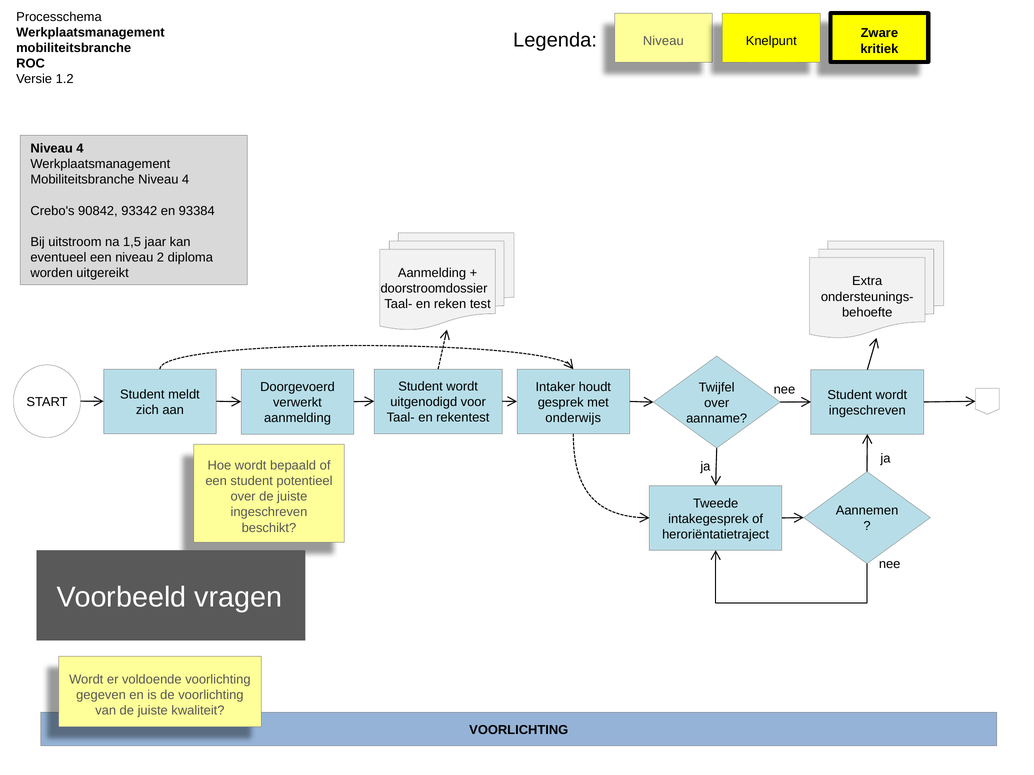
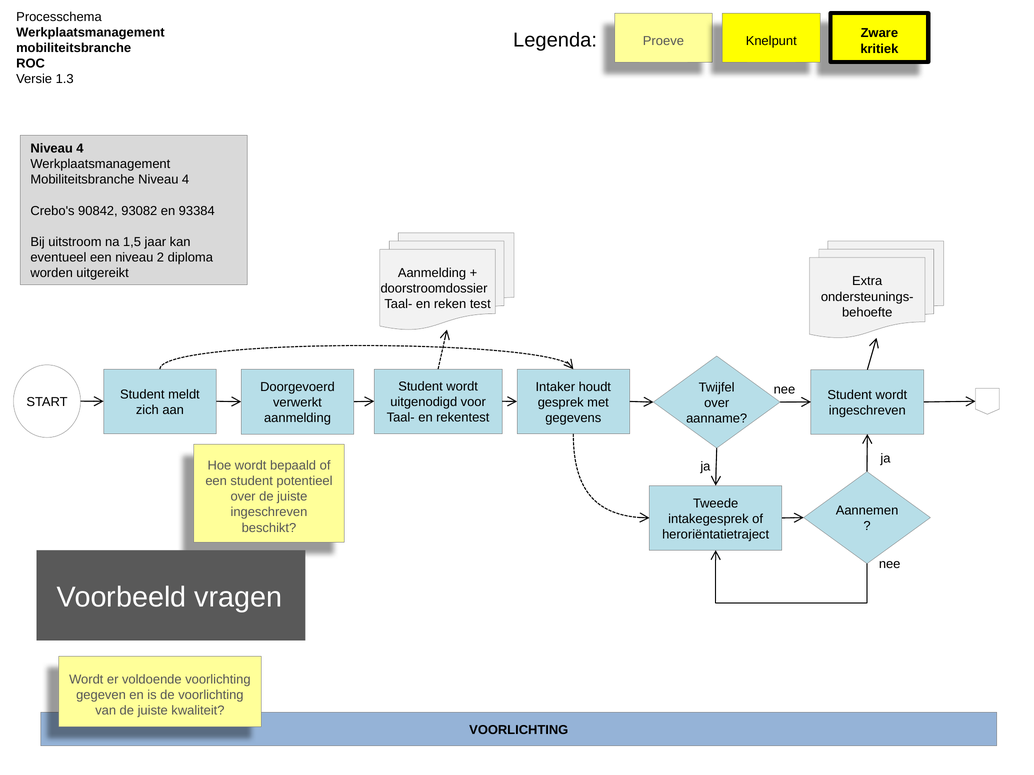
Niveau: Niveau -> Proeve (663, 41)
1.2: 1.2 -> 1.3 (65, 79)
93342: 93342 -> 93082 (139, 211)
onderwijs: onderwijs -> gegevens (573, 418)
